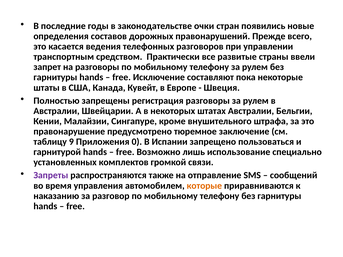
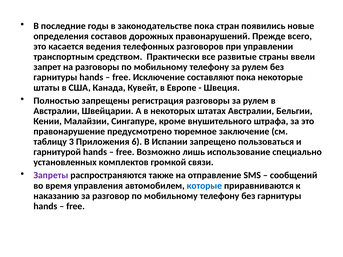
законодательстве очки: очки -> пока (204, 26)
9: 9 -> 3 (71, 142)
0: 0 -> 6 (137, 142)
которые colour: orange -> blue (204, 186)
